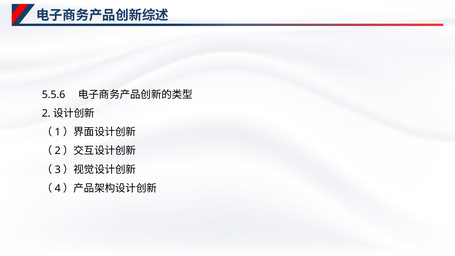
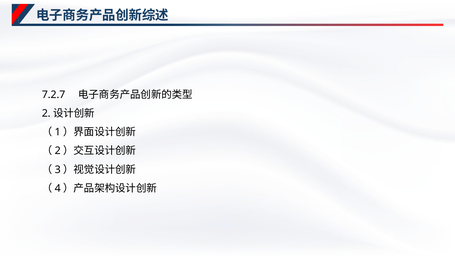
5.5.6: 5.5.6 -> 7.2.7 (54, 95)
